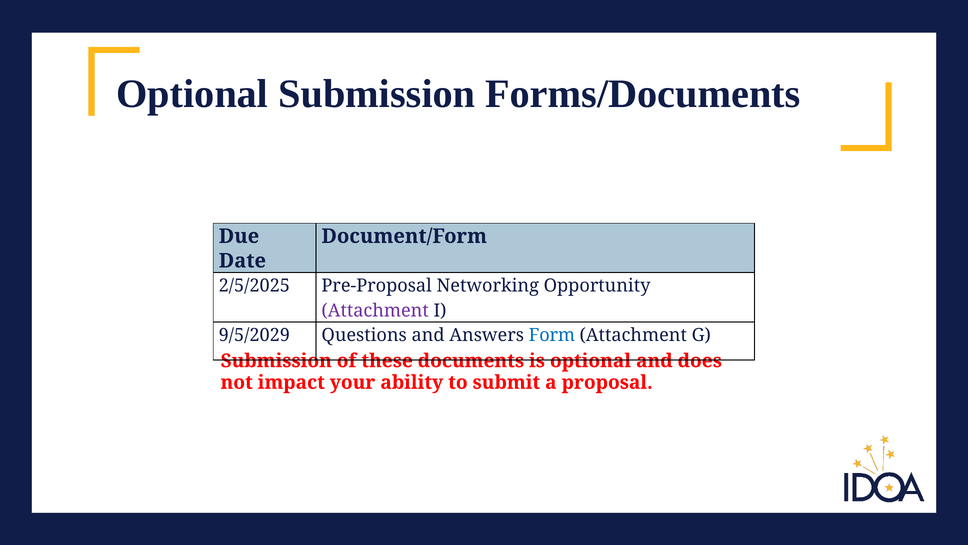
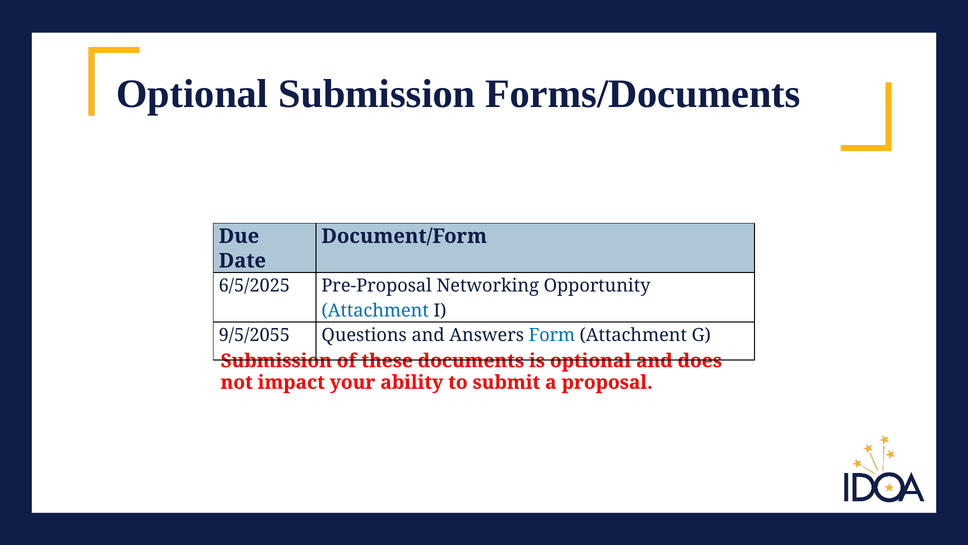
2/5/2025: 2/5/2025 -> 6/5/2025 (254, 286)
Attachment colour: purple -> blue (375, 310)
9/5/2029: 9/5/2029 -> 9/5/2055 (254, 335)
